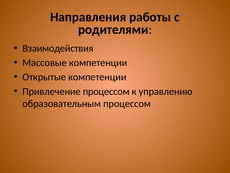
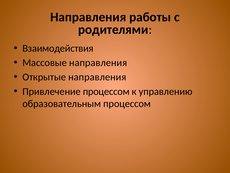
Массовые компетенции: компетенции -> направления (98, 63)
Открытые компетенции: компетенции -> направления (97, 77)
